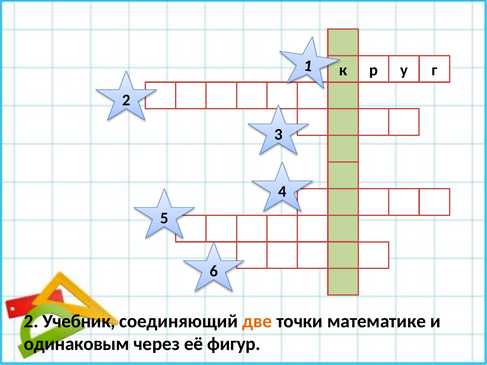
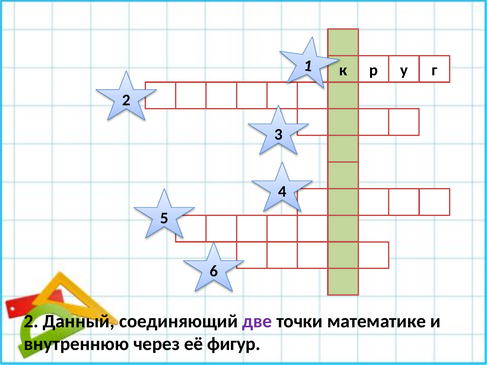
Учебник: Учебник -> Данный (79, 322)
две colour: orange -> purple (257, 322)
одинаковым: одинаковым -> внутреннюю (76, 344)
